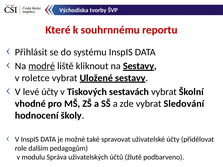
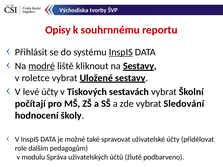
Které: Které -> Opisy (58, 30)
InspIS underline: none -> present (121, 52)
vhodné: vhodné -> počítají (30, 104)
